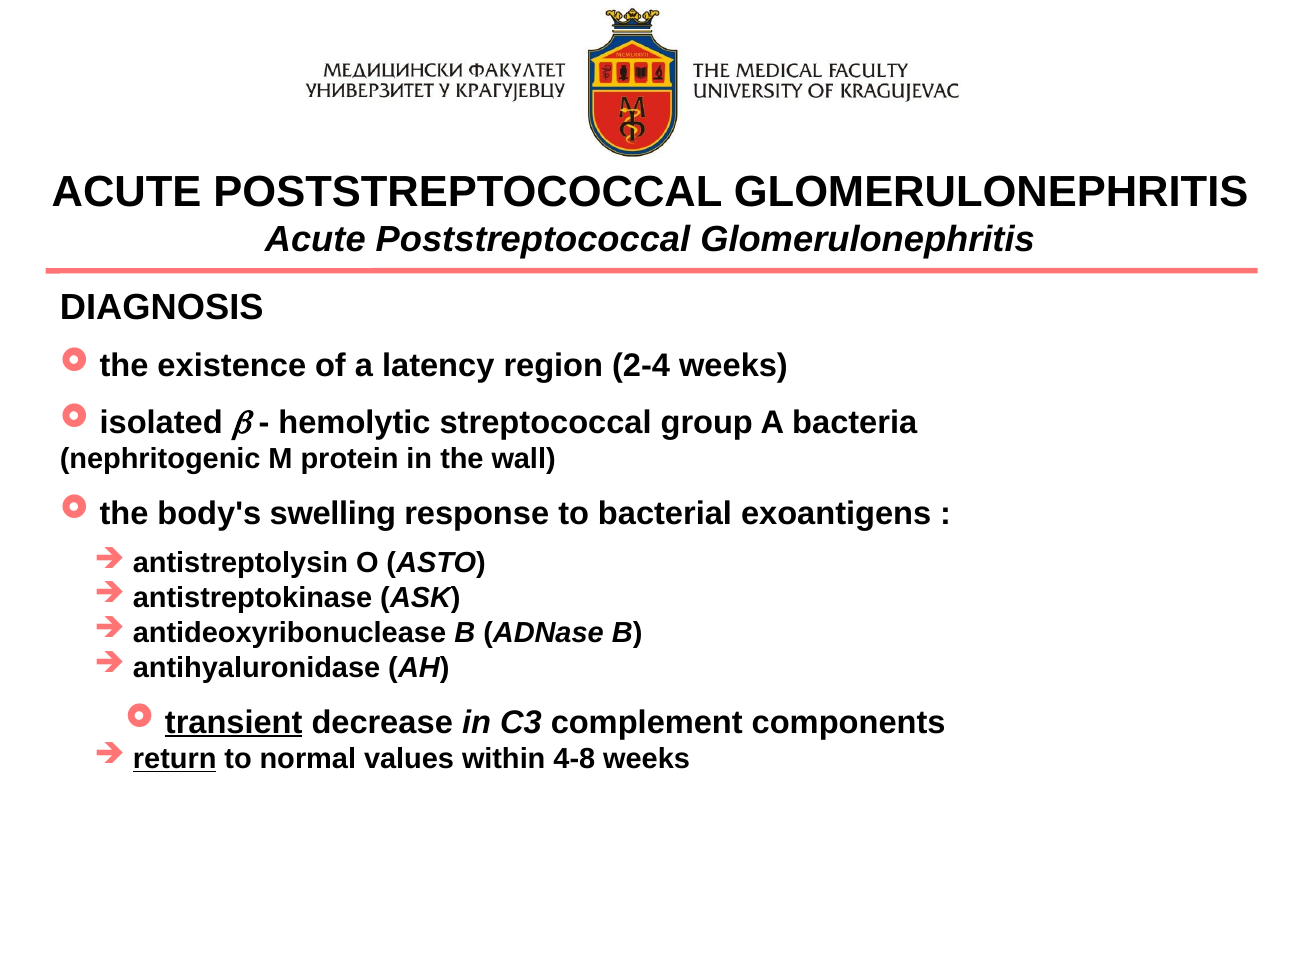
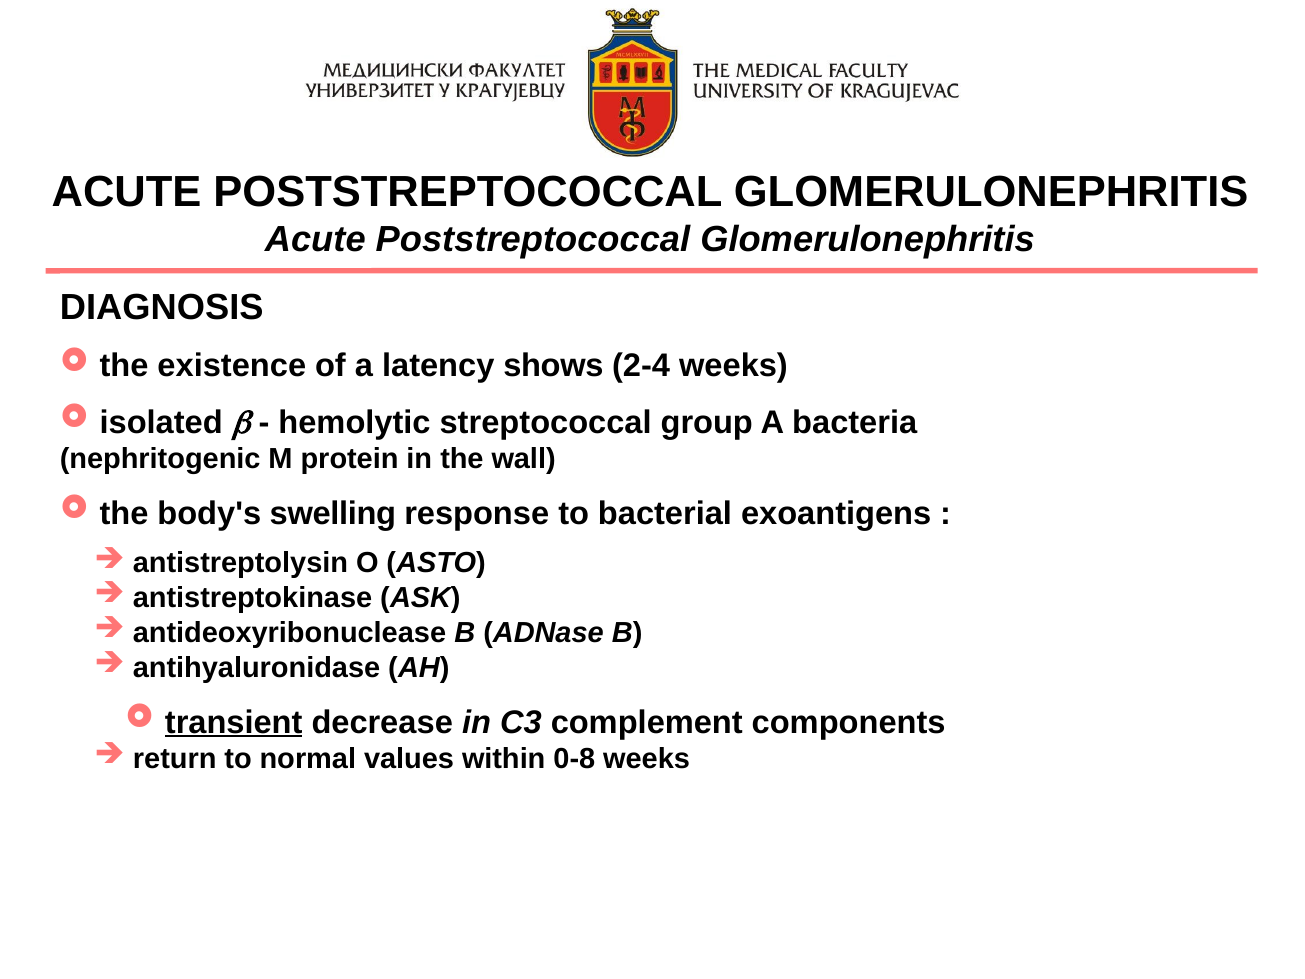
region: region -> shows (553, 366)
return underline: present -> none (175, 759)
4-8: 4-8 -> 0-8 (574, 759)
